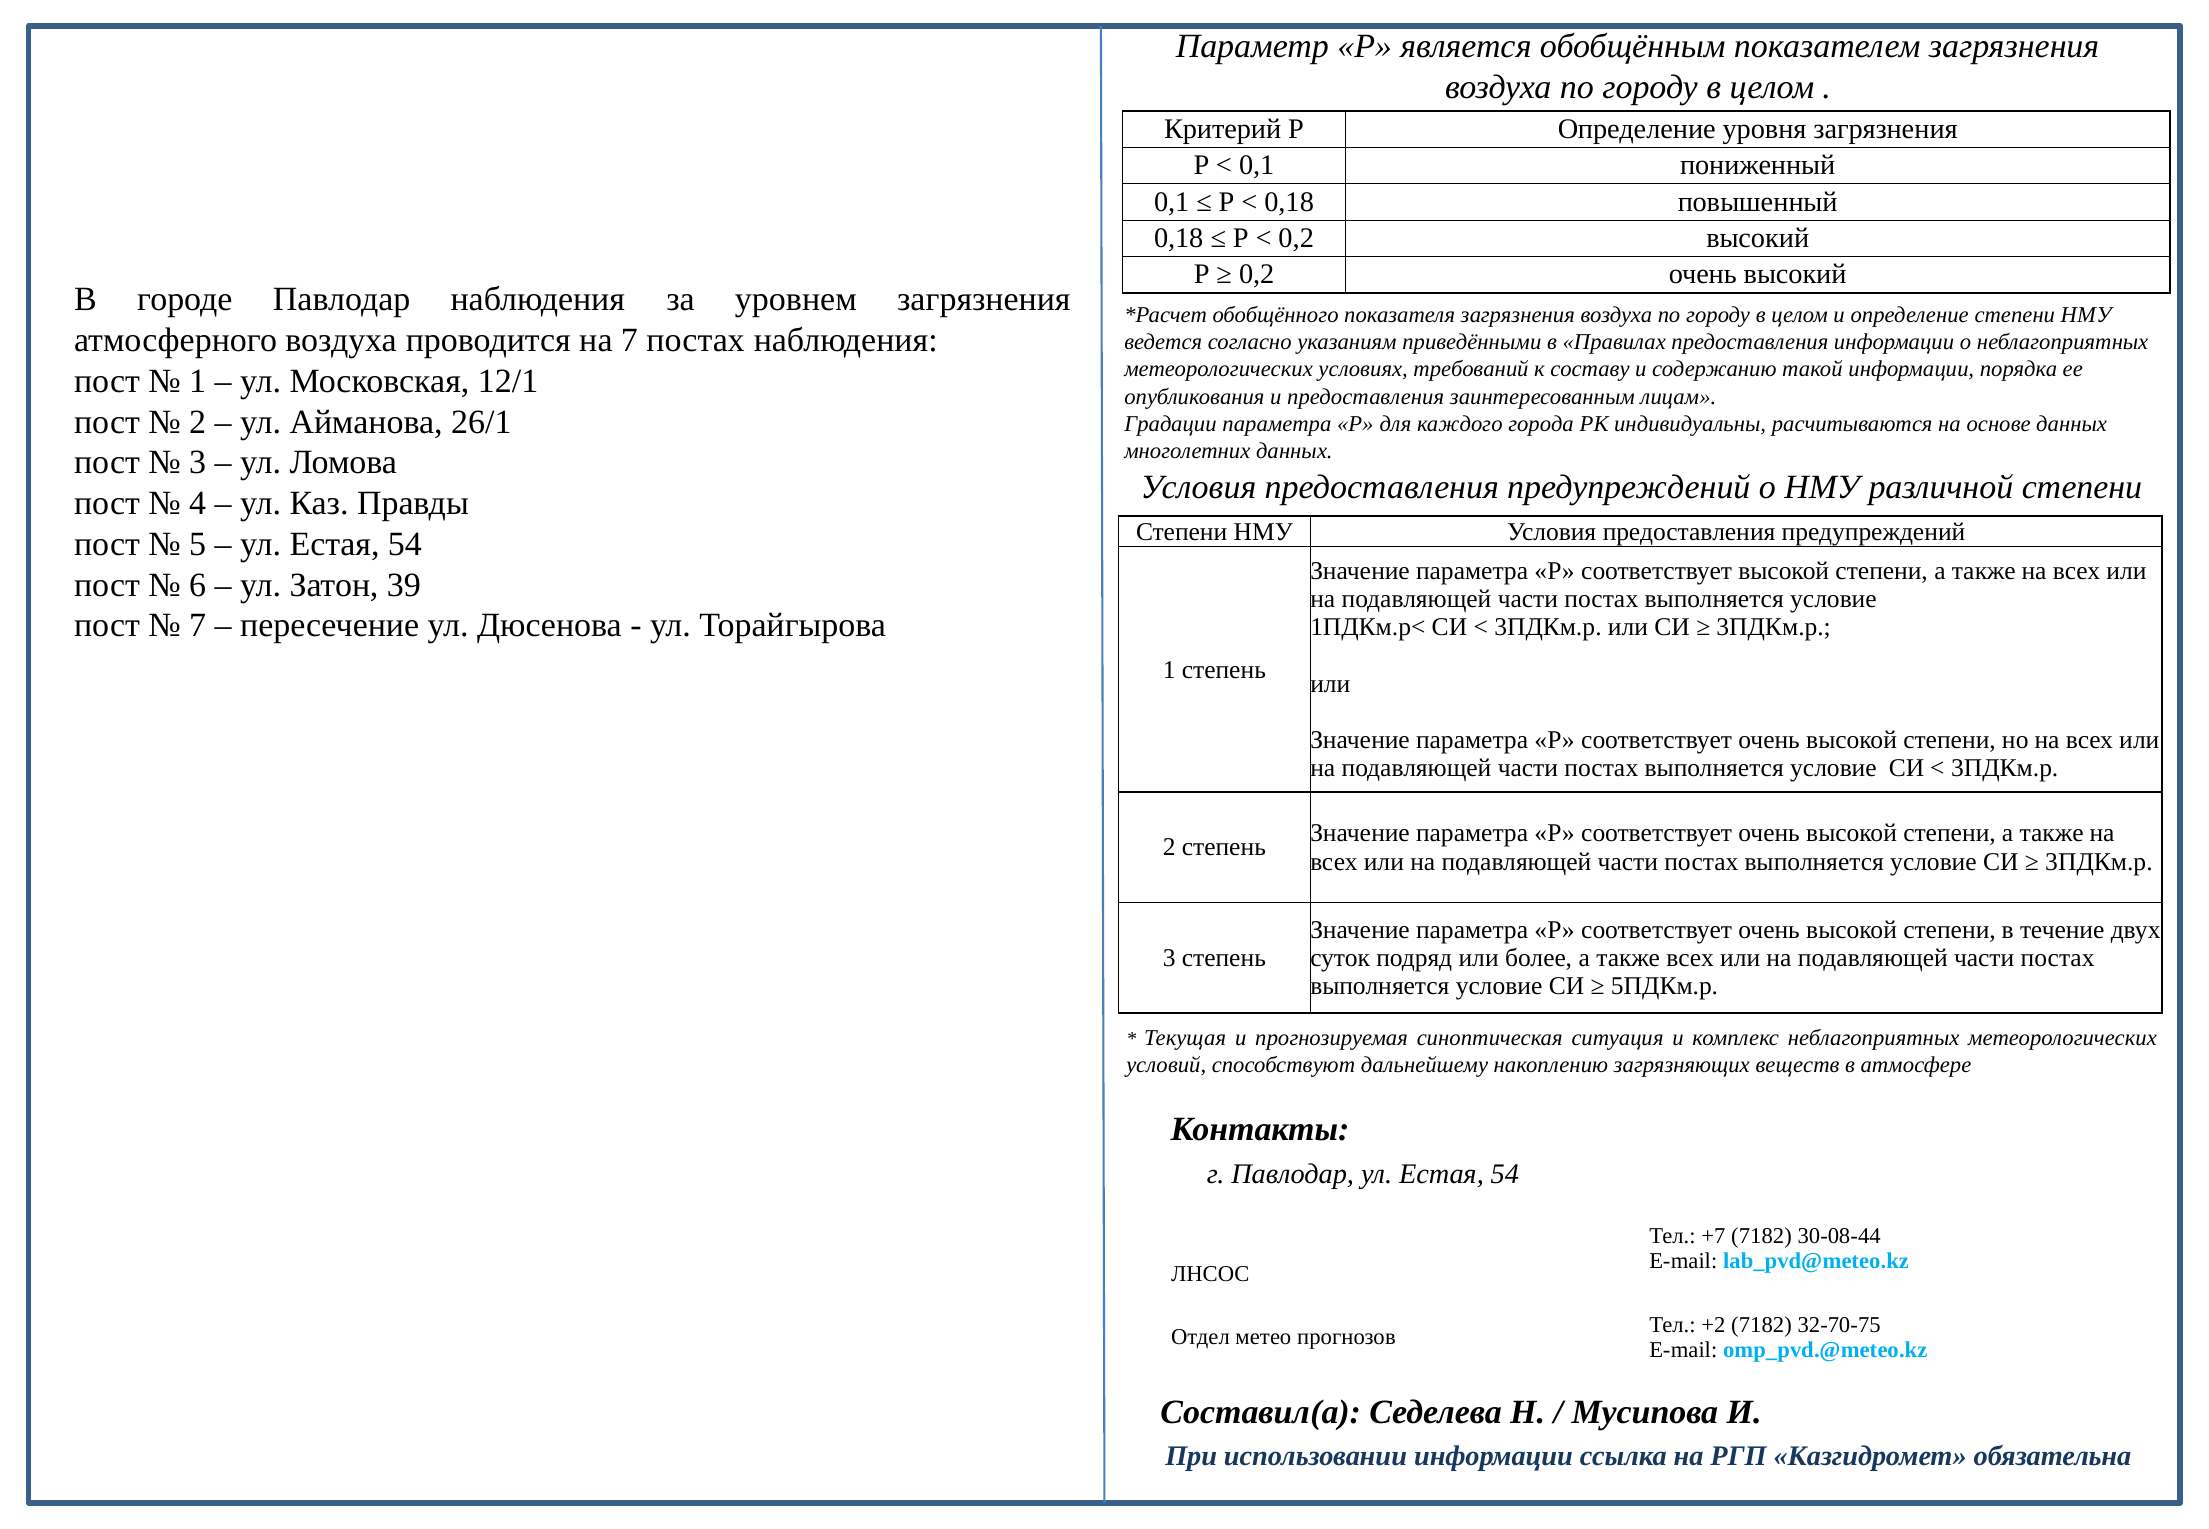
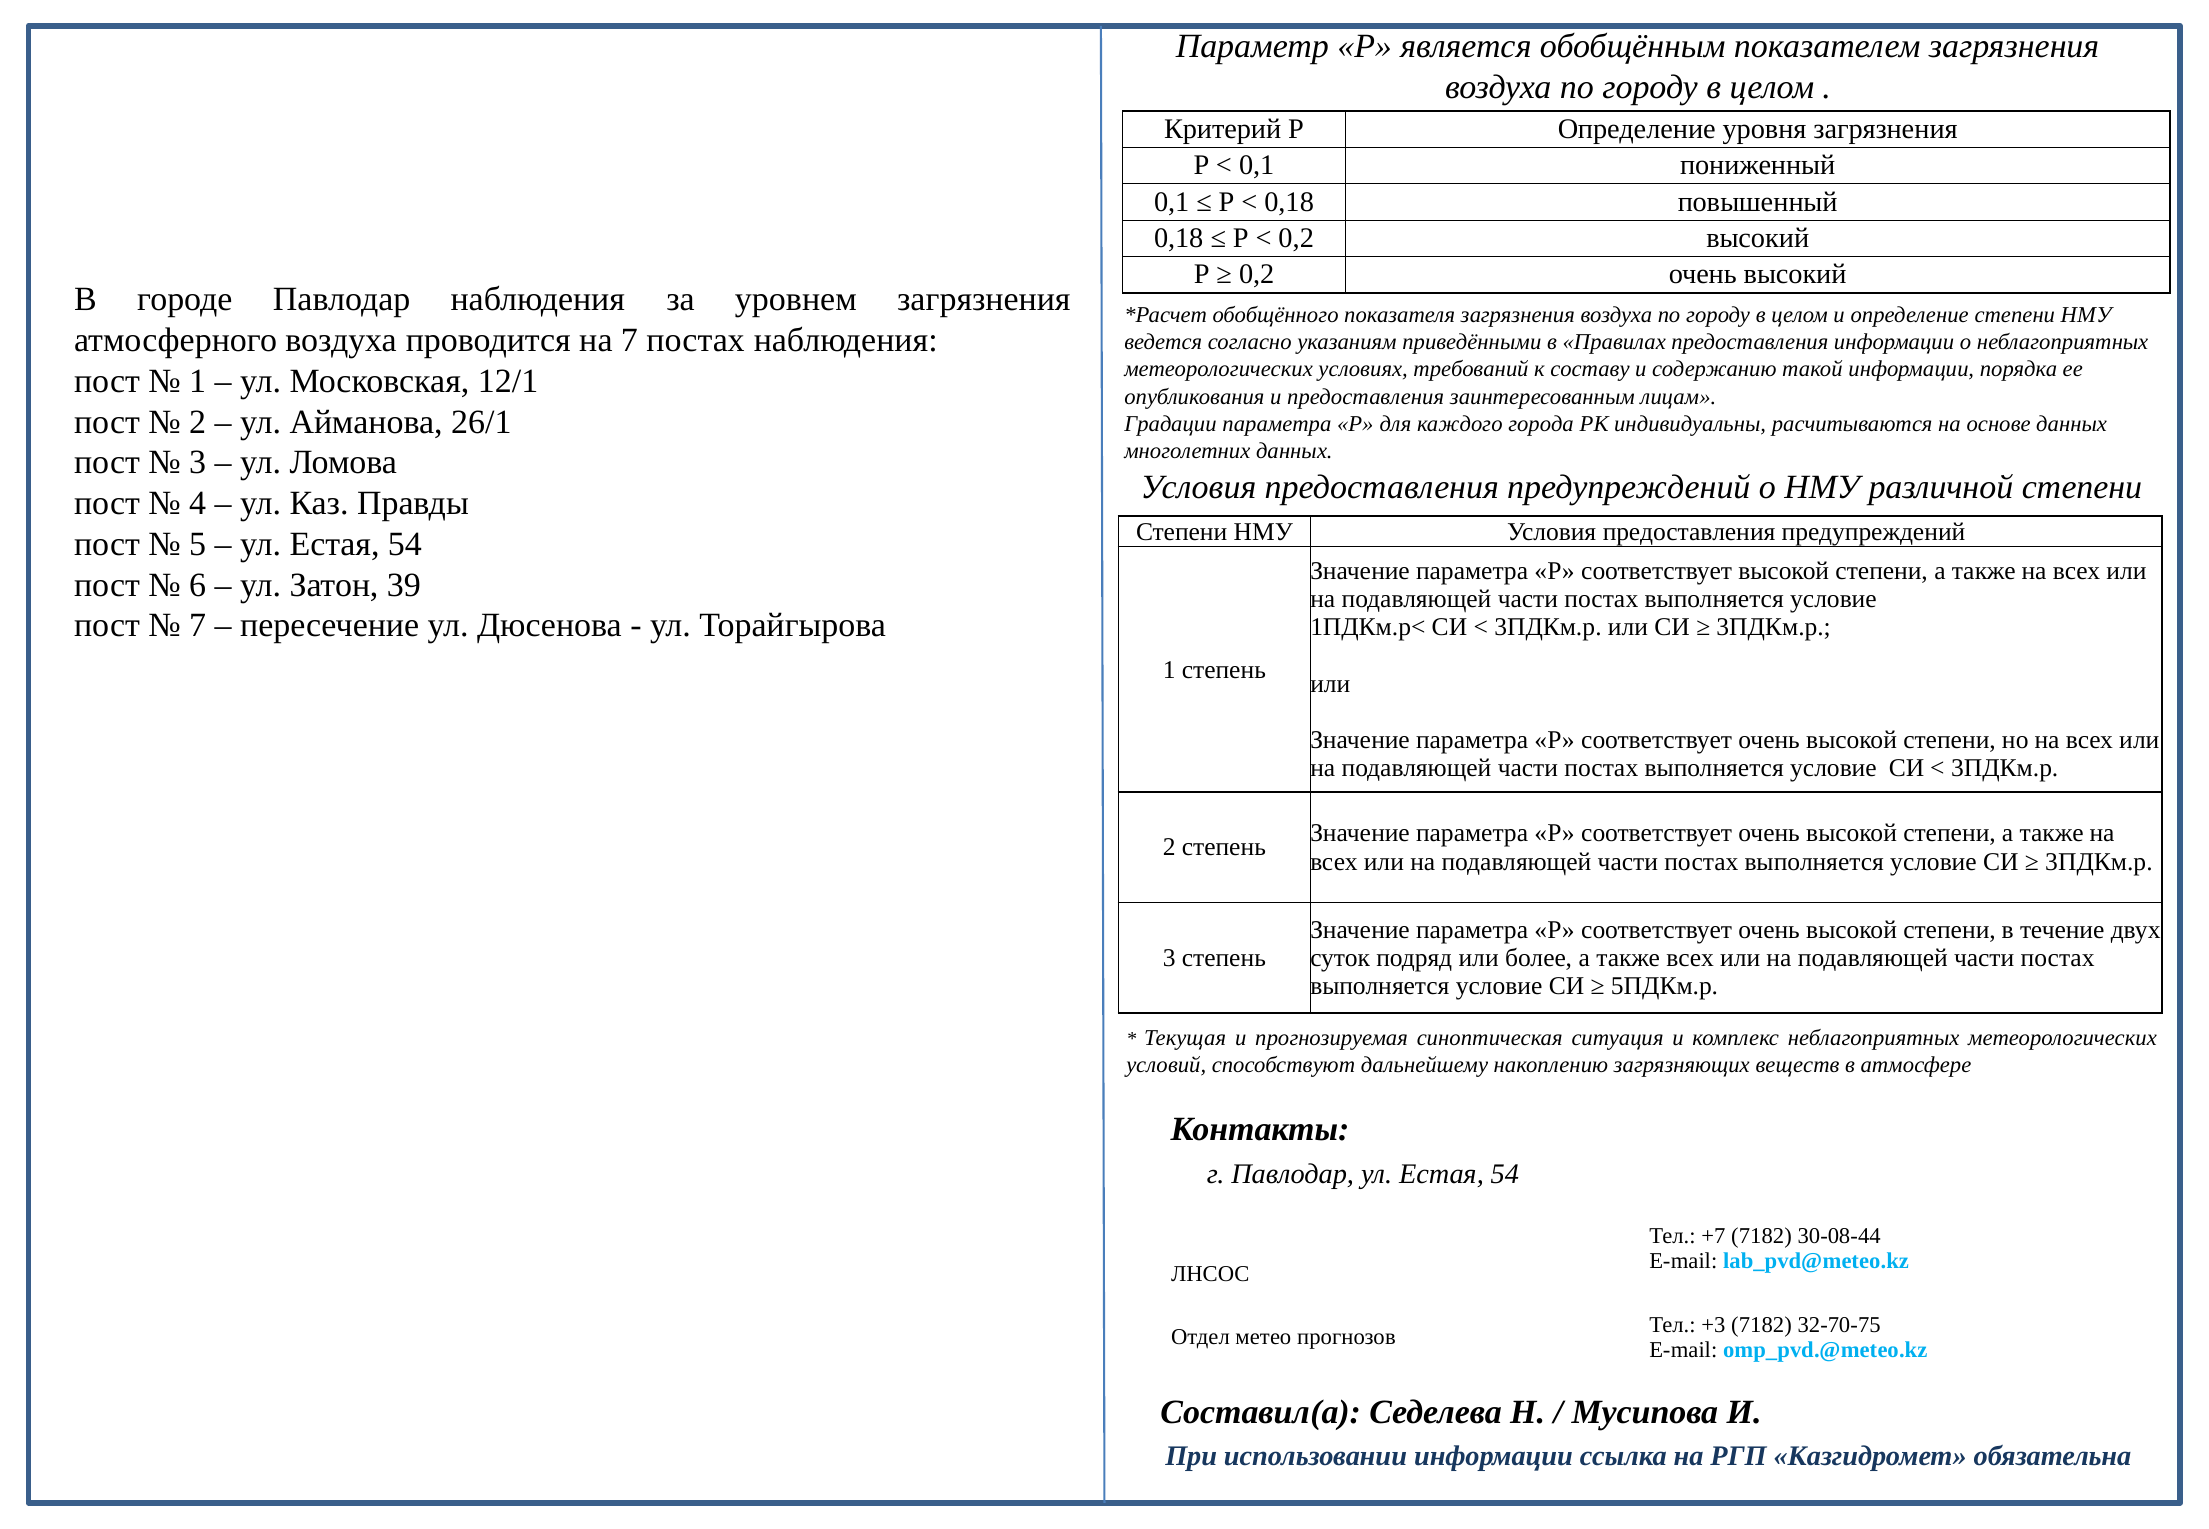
+2: +2 -> +3 (1713, 1325)
